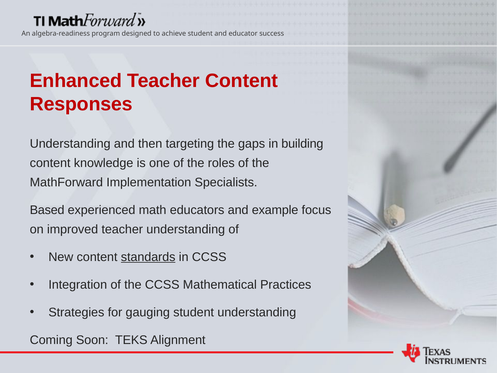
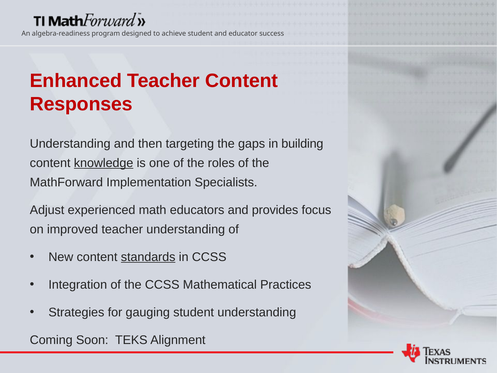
knowledge underline: none -> present (104, 163)
Based: Based -> Adjust (47, 210)
example: example -> provides (275, 210)
